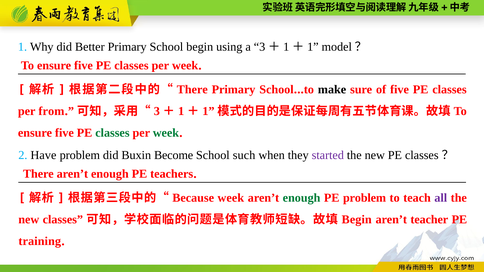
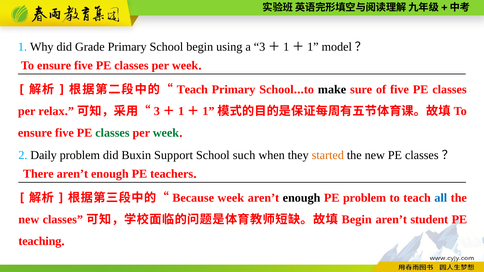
Better: Better -> Grade (90, 47)
There: There -> Teach (192, 89)
from: from -> relax (51, 111)
Have: Have -> Daily (44, 155)
Become: Become -> Support (174, 155)
started colour: purple -> orange (328, 155)
enough colour: green -> black (302, 198)
all colour: purple -> blue (441, 198)
teacher: teacher -> student (429, 220)
training: training -> teaching (40, 242)
